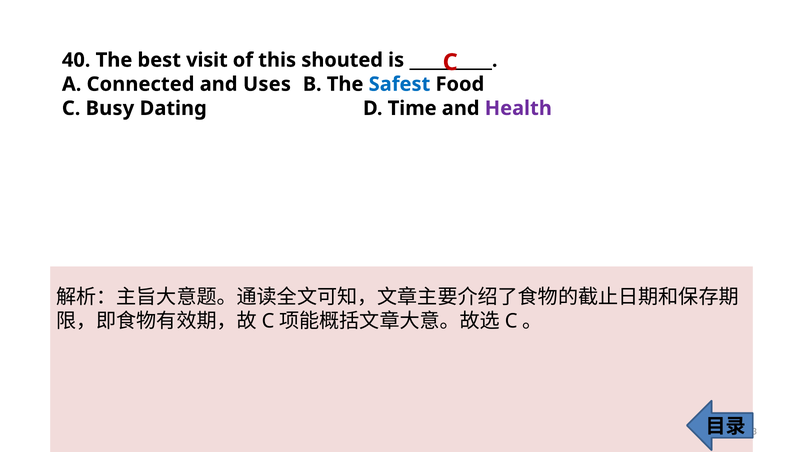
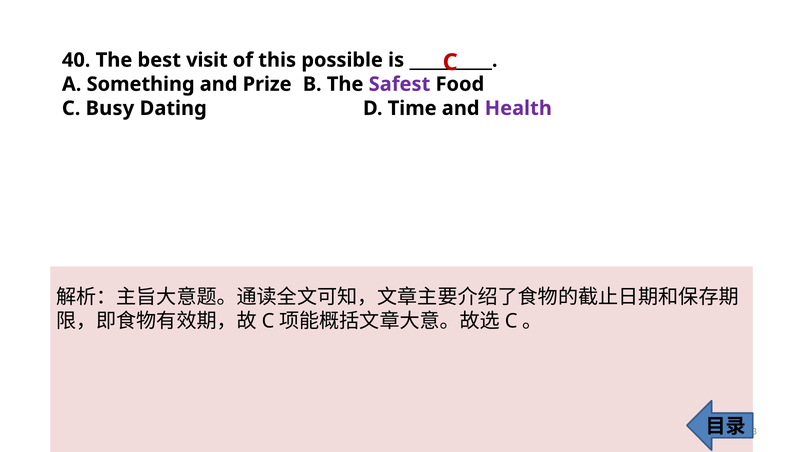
shouted: shouted -> possible (342, 60)
Connected: Connected -> Something (141, 84)
Uses: Uses -> Prize (267, 84)
Safest colour: blue -> purple (399, 84)
